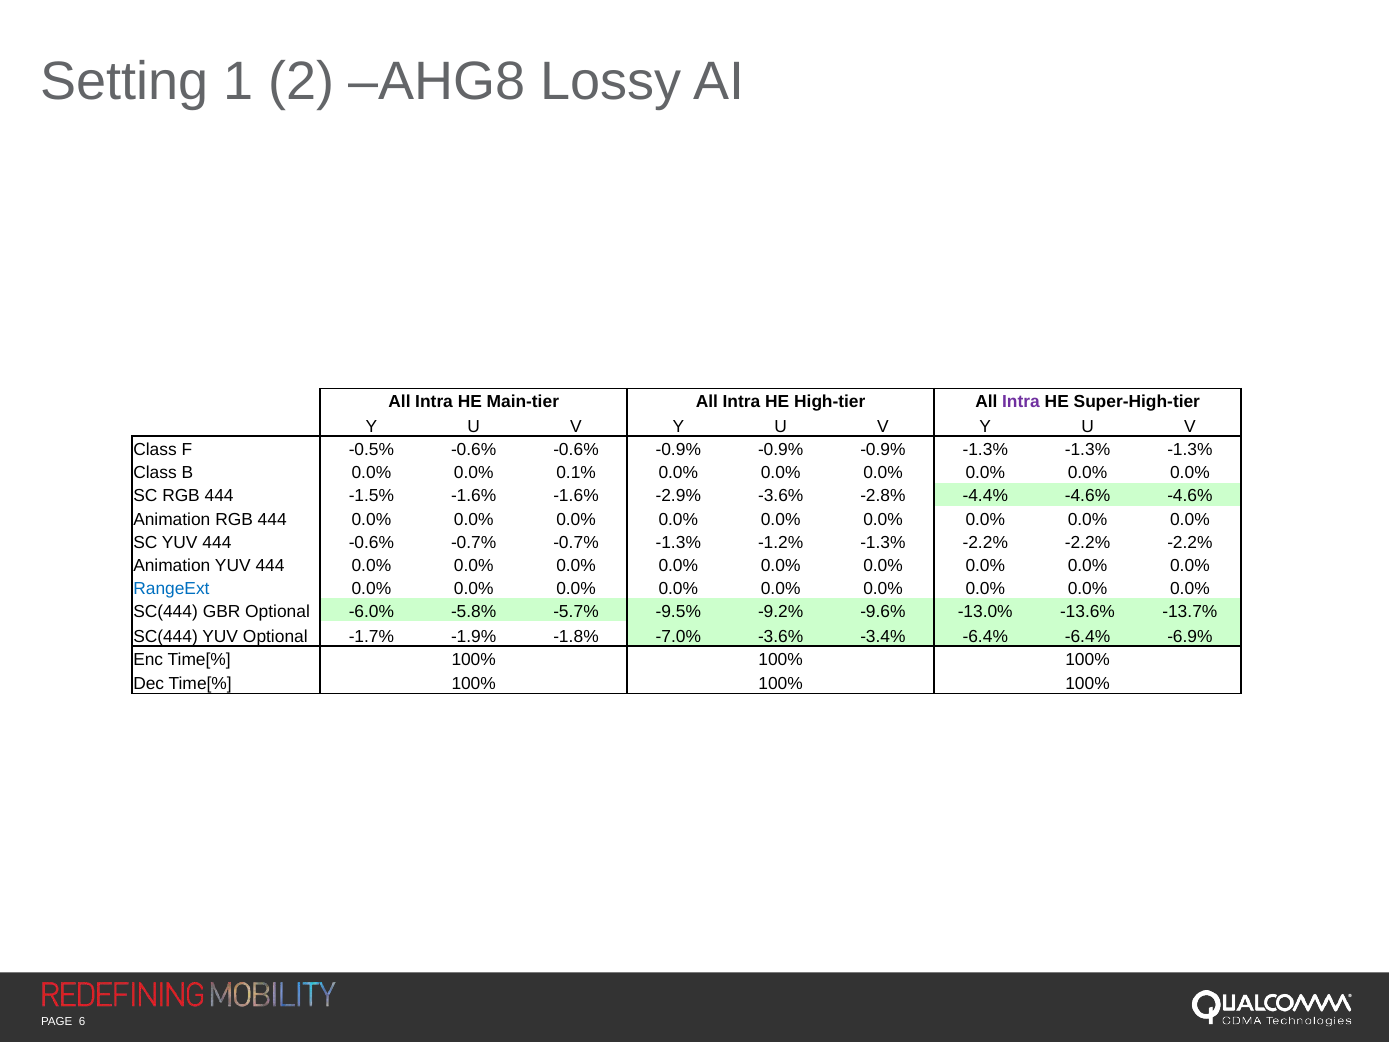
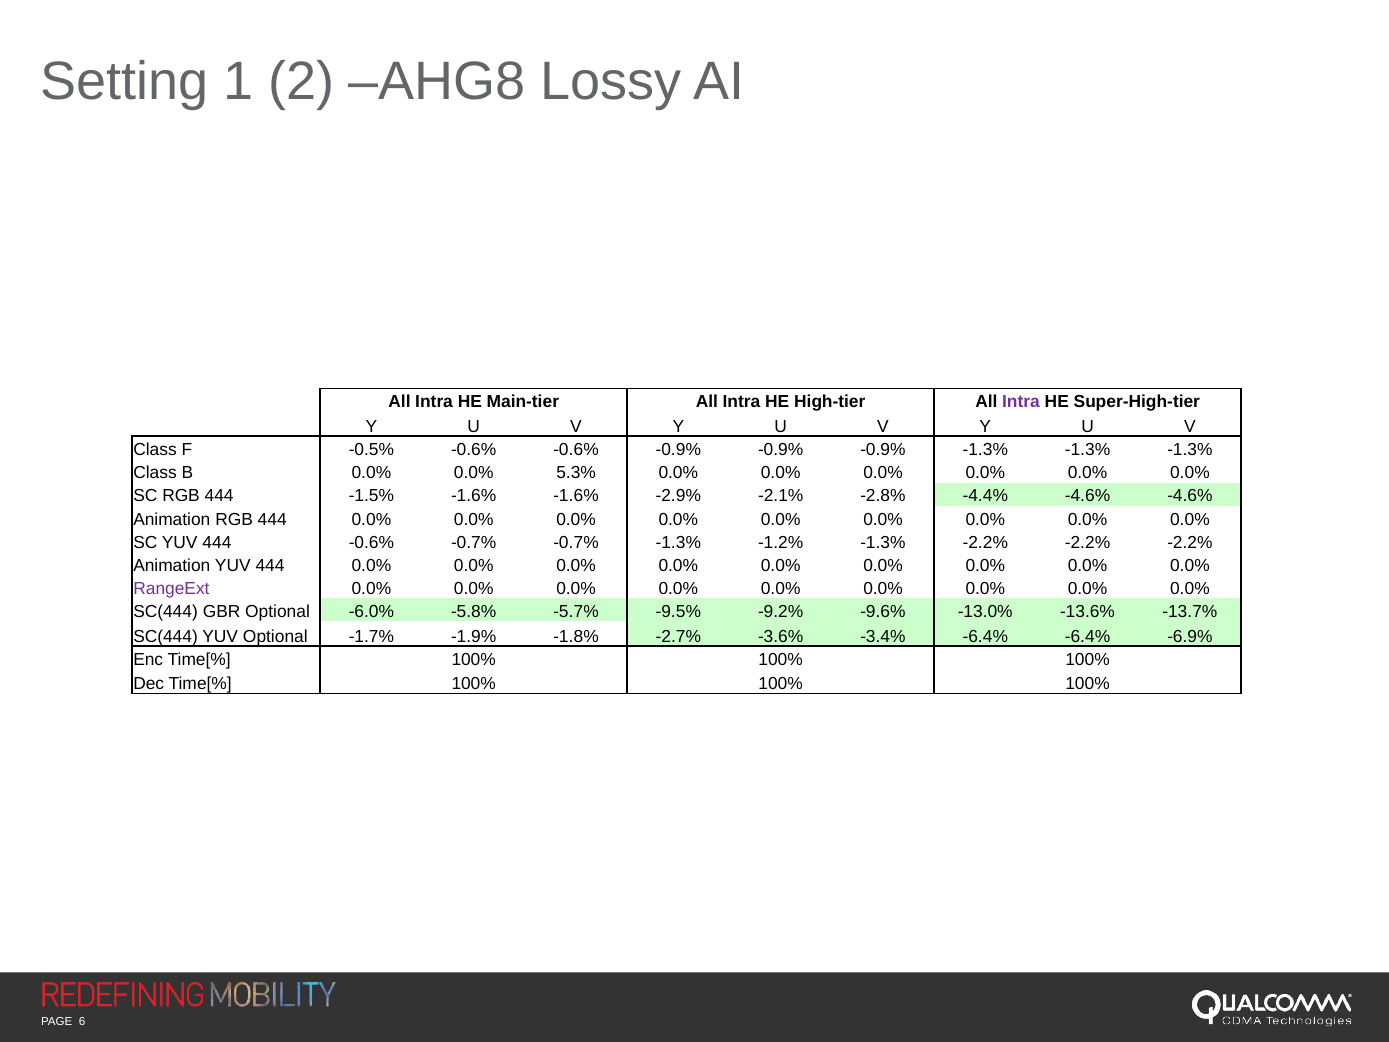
0.1%: 0.1% -> 5.3% (576, 473)
-2.9% -3.6%: -3.6% -> -2.1% (781, 496)
RangeExt colour: blue -> purple (171, 589)
-7.0%: -7.0% -> -2.7% (678, 636)
